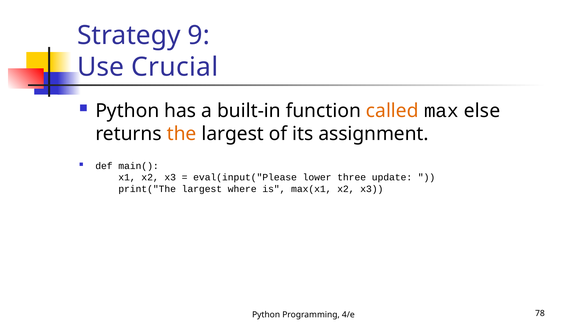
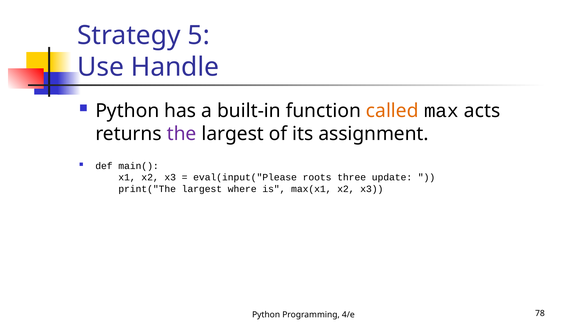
9: 9 -> 5 (199, 35)
Crucial: Crucial -> Handle (175, 67)
else: else -> acts (482, 111)
the colour: orange -> purple (182, 134)
lower: lower -> roots (317, 177)
